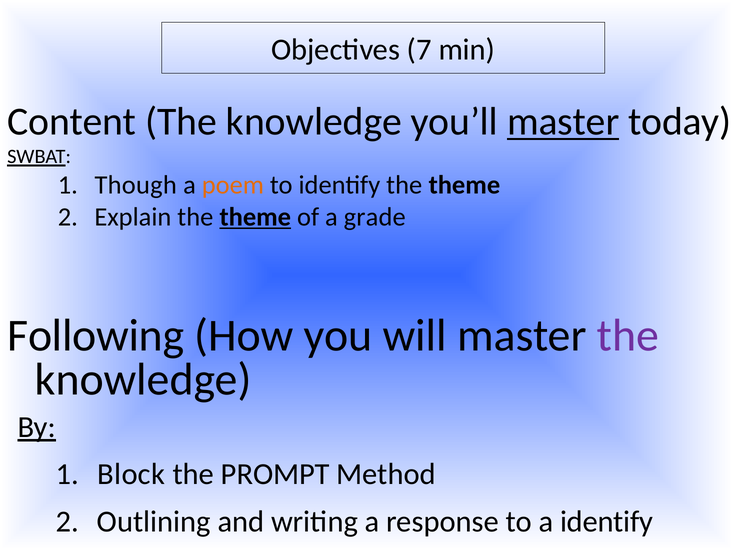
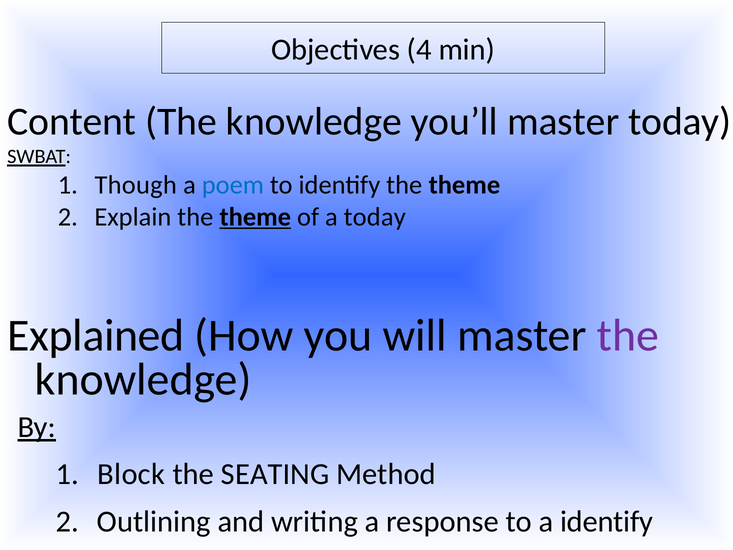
7: 7 -> 4 (419, 50)
master underline: present -> none (563, 122)
poem colour: orange -> blue (233, 185)
a grade: grade -> today (375, 217)
Following: Following -> Explained (96, 336)
PROMPT: PROMPT -> SEATING (275, 474)
